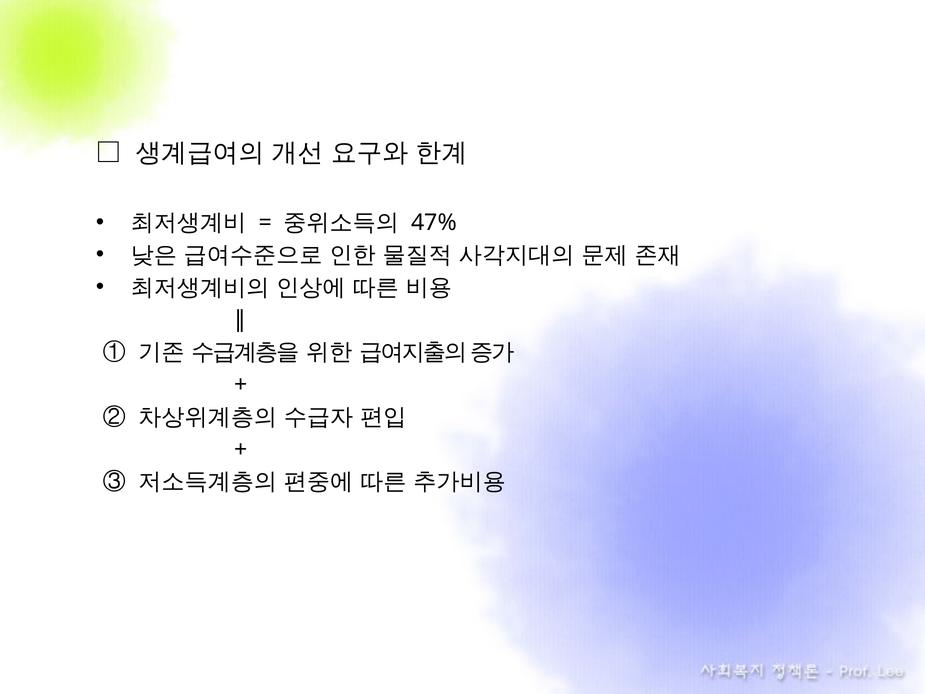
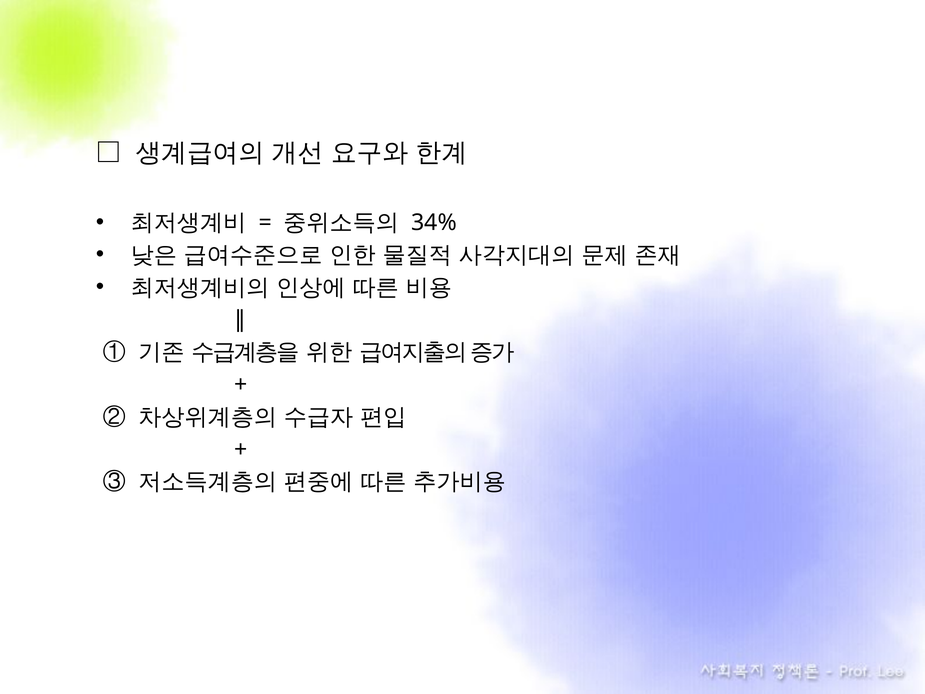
47%: 47% -> 34% (434, 223)
